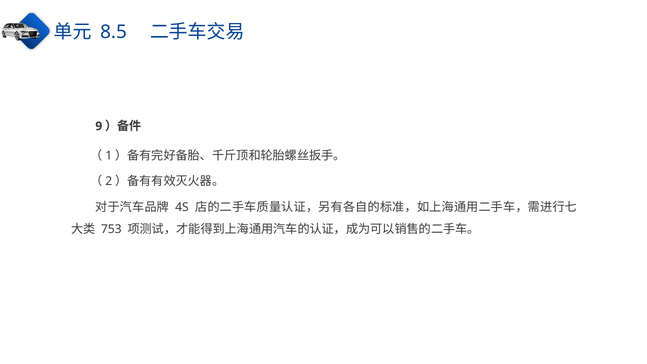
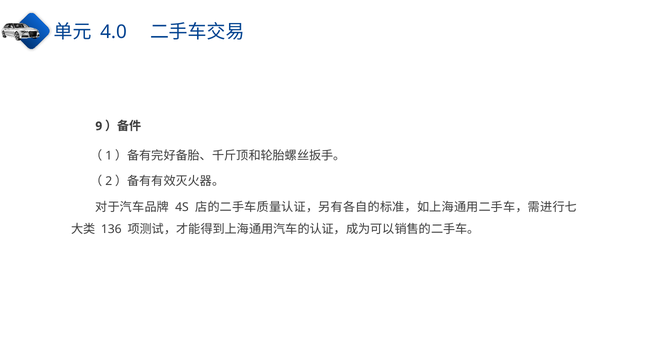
8.5: 8.5 -> 4.0 (114, 32)
753: 753 -> 136 (111, 229)
